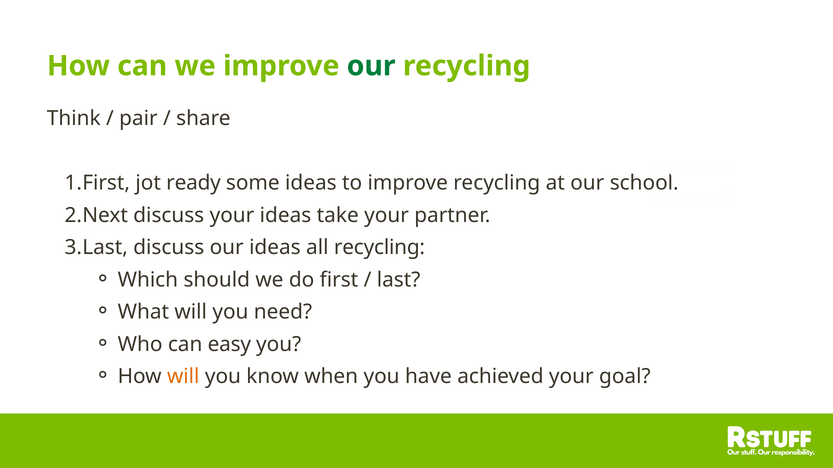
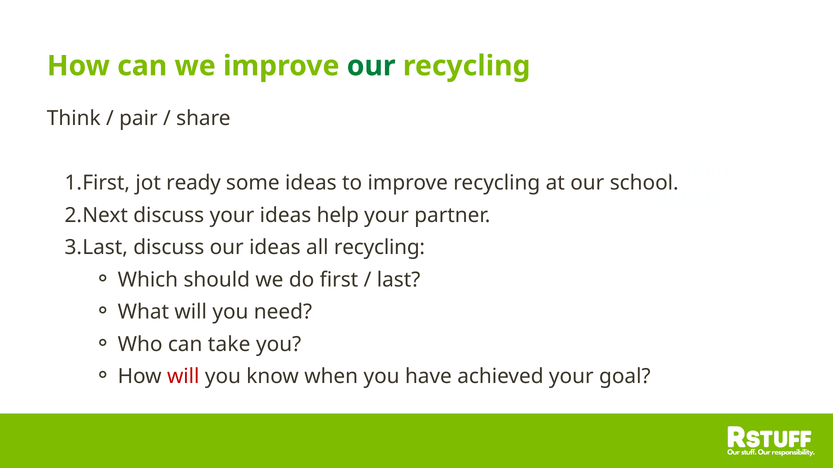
take: take -> help (338, 216)
easy: easy -> take (229, 345)
will colour: orange -> red (183, 377)
